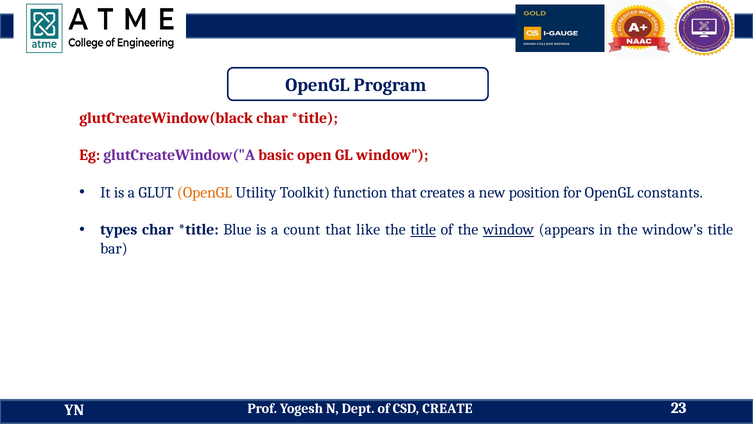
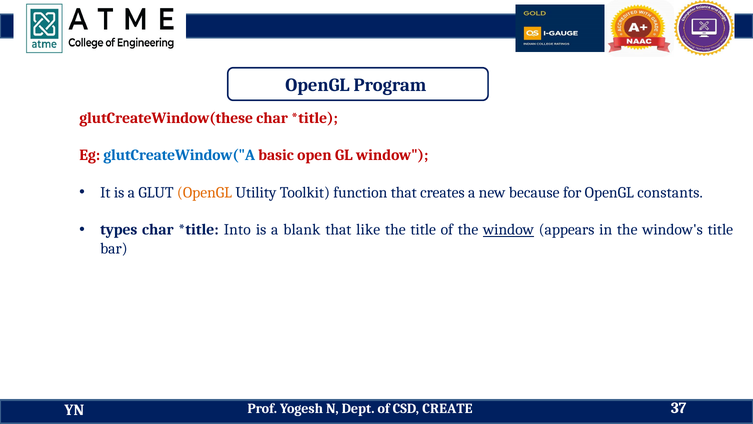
glutCreateWindow(black: glutCreateWindow(black -> glutCreateWindow(these (166, 118)
glutCreateWindow("A colour: purple -> blue (179, 155)
position: position -> because (534, 192)
Blue: Blue -> Into (237, 230)
count: count -> blank (302, 230)
title underline: present -> none (423, 230)
23: 23 -> 37 (679, 408)
